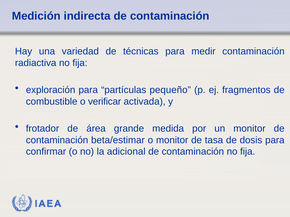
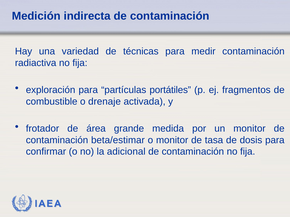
pequeño: pequeño -> portátiles (170, 90)
verificar: verificar -> drenaje (105, 102)
